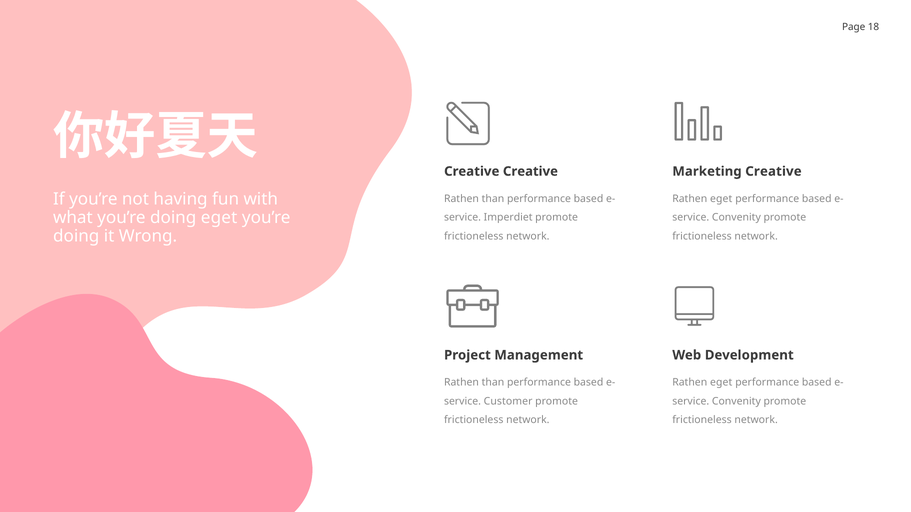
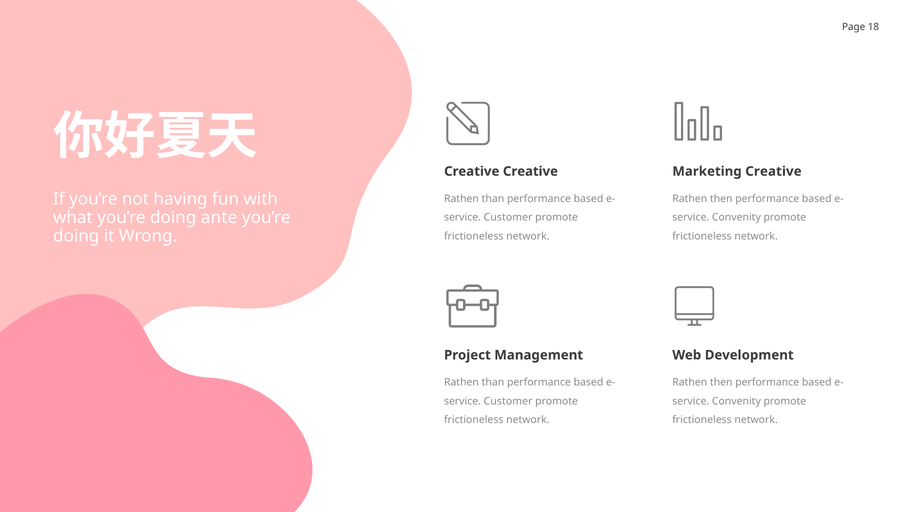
eget: eget -> then (721, 199)
doing eget: eget -> ante (219, 218)
Imperdiet: Imperdiet -> Customer (508, 218)
eget: eget -> then (721, 383)
